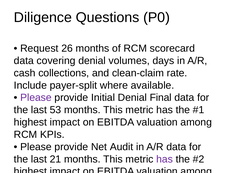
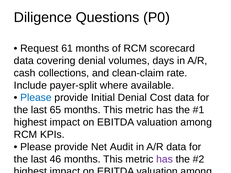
26: 26 -> 61 (67, 48)
Please colour: purple -> blue (36, 98)
Denial Final: Final -> Cost (161, 98)
53: 53 -> 65 (55, 110)
21: 21 -> 46 (55, 159)
